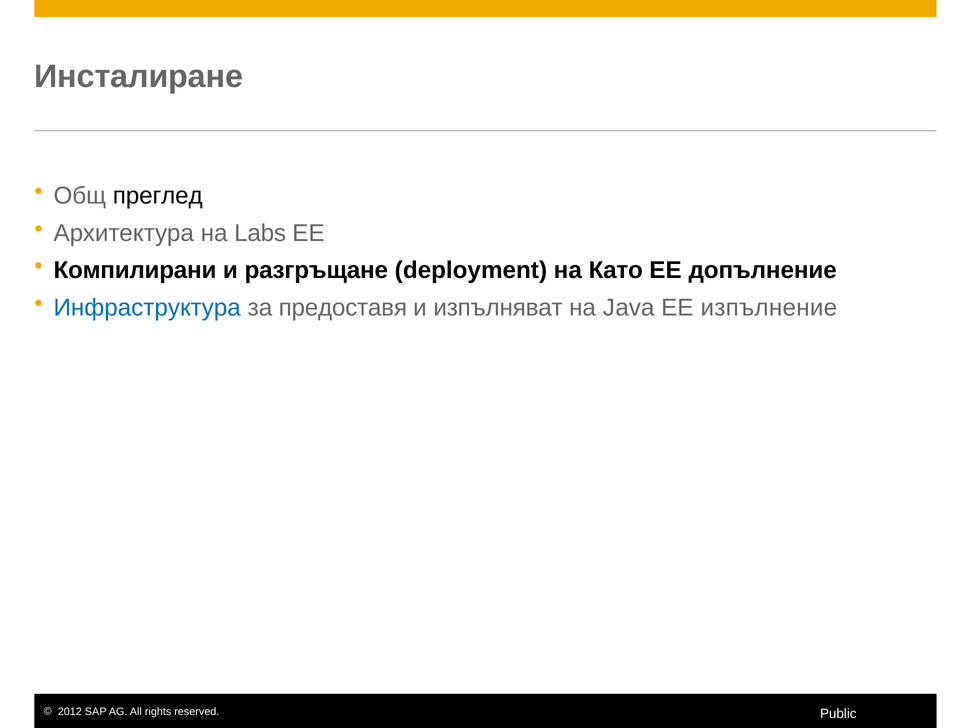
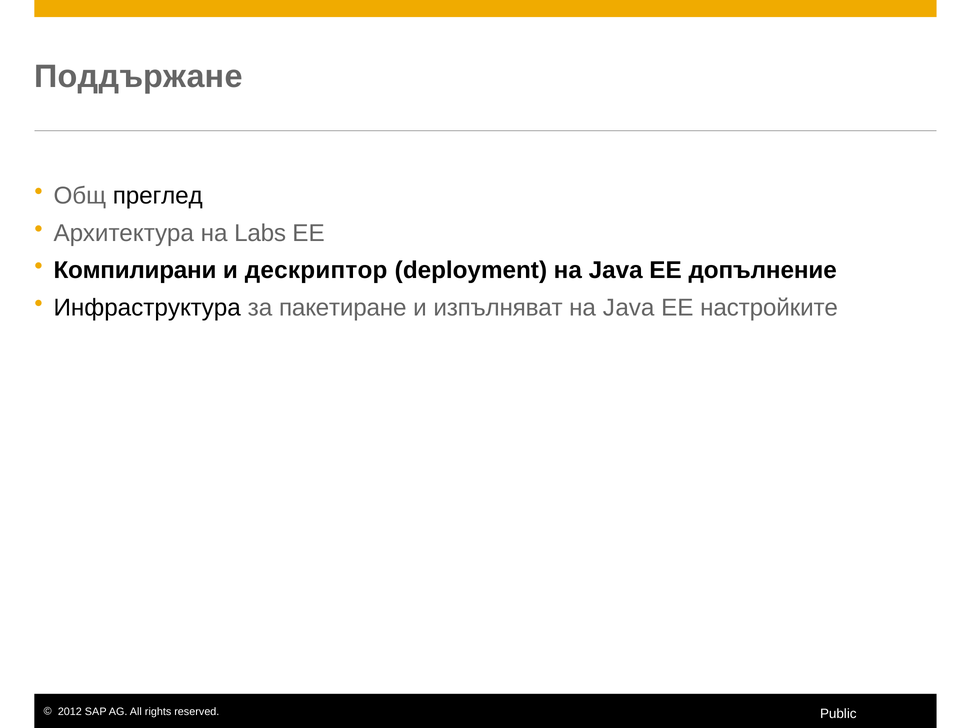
Инсталиране: Инсталиране -> Поддържане (139, 77)
разгръщане: разгръщане -> дескриптор (316, 270)
Като: Като -> Jаva (616, 270)
Инфраструктура colour: blue -> black (147, 308)
предоставя: предоставя -> пакетиране (343, 308)
изпълнение: изпълнение -> настройките (769, 308)
